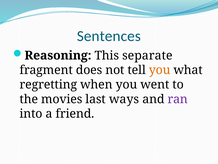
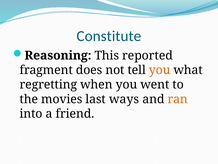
Sentences: Sentences -> Constitute (109, 36)
separate: separate -> reported (147, 55)
ran colour: purple -> orange (178, 99)
